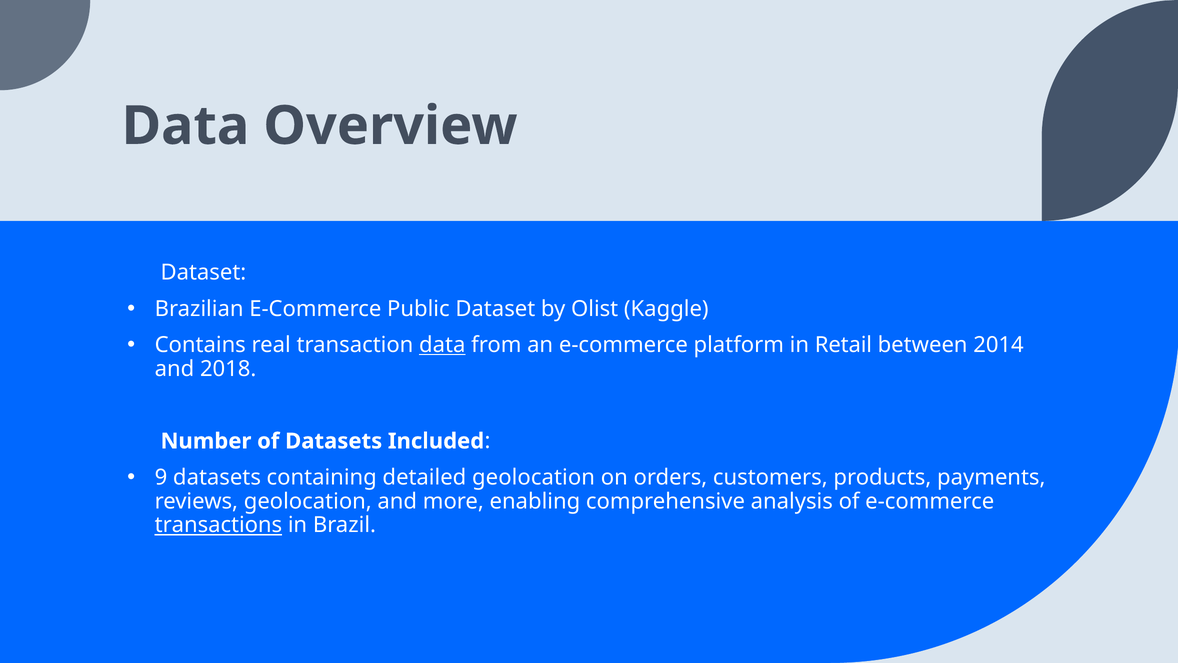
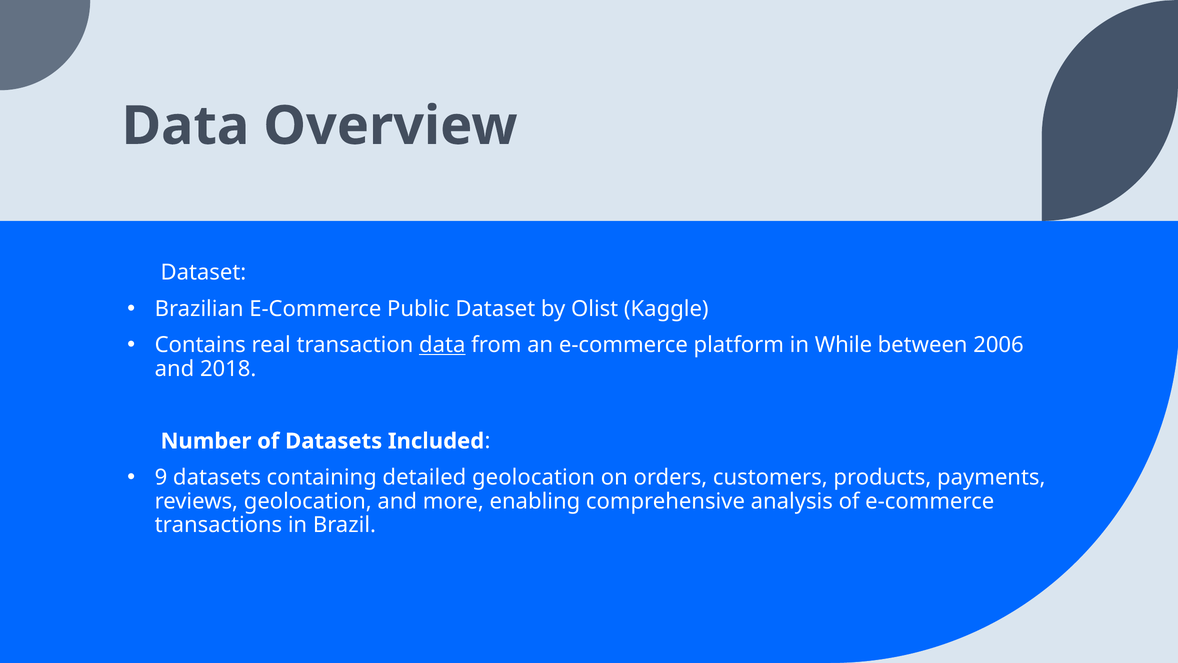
Retail: Retail -> While (843, 345)
2014: 2014 -> 2006 (998, 345)
transactions underline: present -> none (218, 525)
